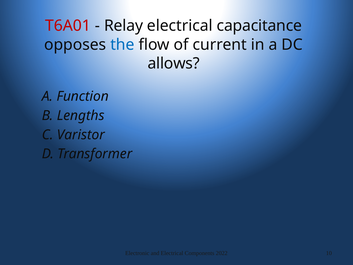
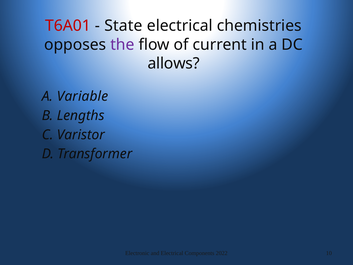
Relay: Relay -> State (123, 26)
capacitance: capacitance -> chemistries (259, 26)
the colour: blue -> purple (122, 45)
Function: Function -> Variable (83, 96)
